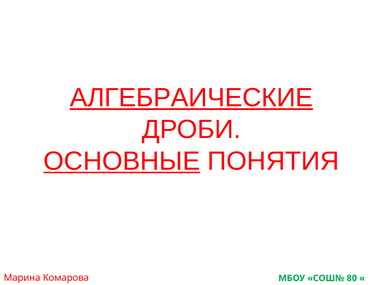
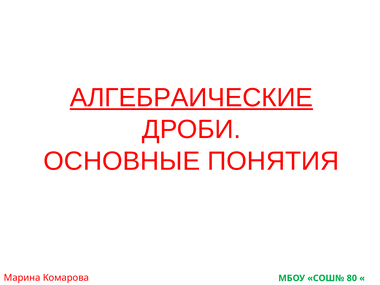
ОСНОВНЫЕ underline: present -> none (122, 161)
